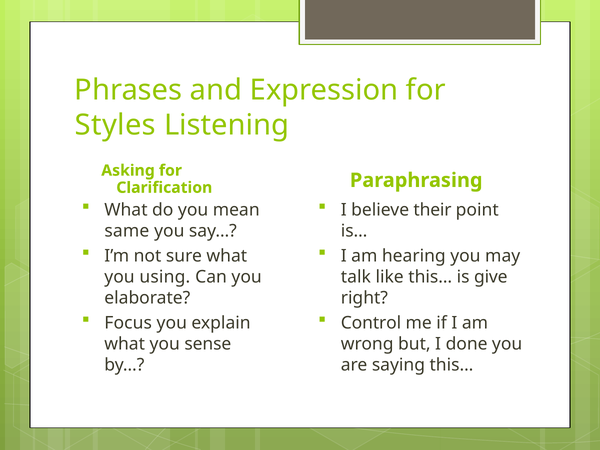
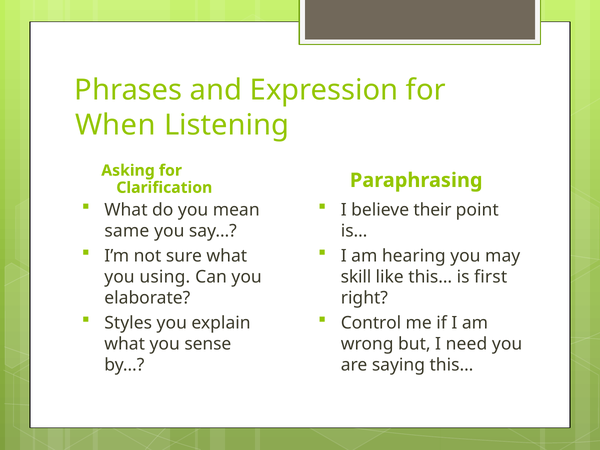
Styles: Styles -> When (115, 125)
talk: talk -> skill (356, 277)
give: give -> first (491, 277)
Focus: Focus -> Styles (128, 323)
done: done -> need (466, 344)
